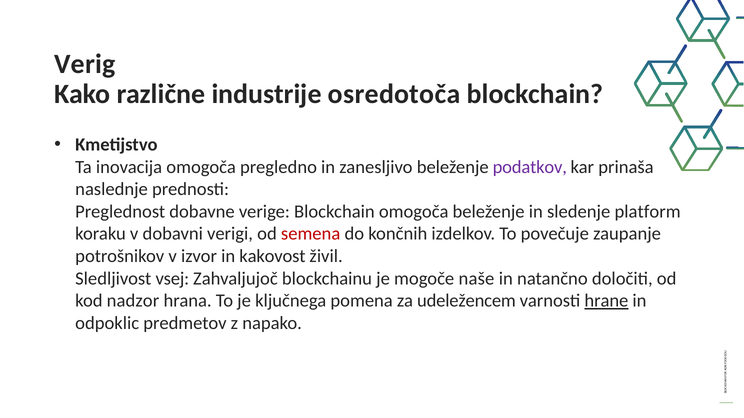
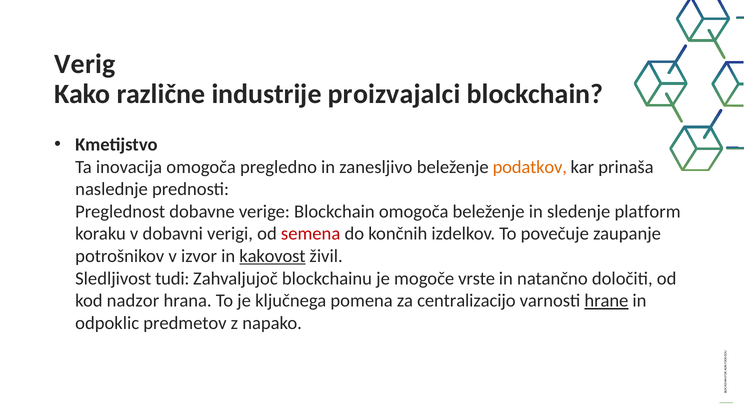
osredotoča: osredotoča -> proizvajalci (394, 94)
podatkov colour: purple -> orange (530, 167)
kakovost underline: none -> present (272, 256)
vsej: vsej -> tudi (172, 279)
naše: naše -> vrste (477, 279)
udeležencem: udeležencem -> centralizacijo (466, 301)
